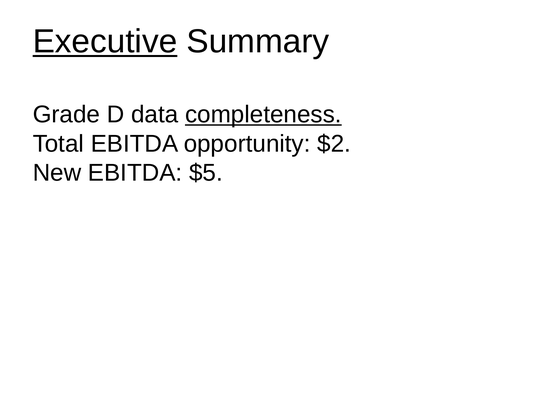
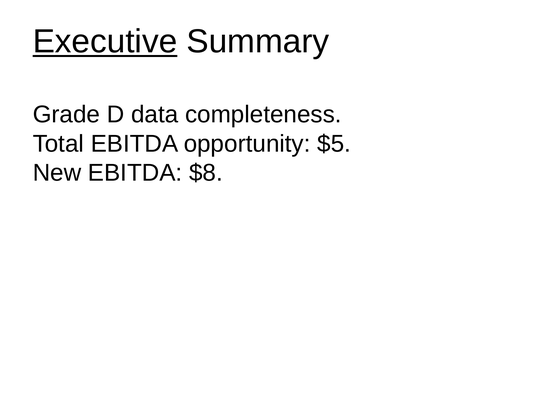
completeness underline: present -> none (263, 114)
$2: $2 -> $5 (334, 144)
$5: $5 -> $8 (206, 173)
